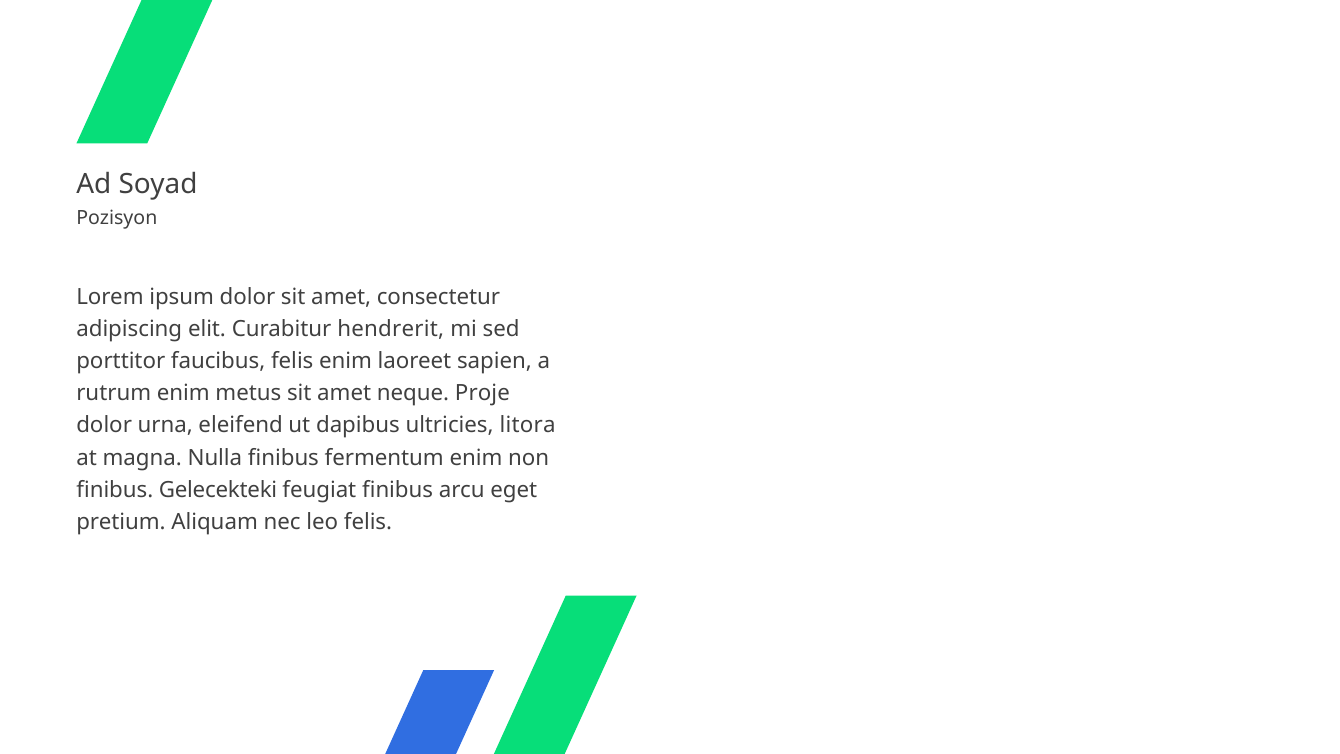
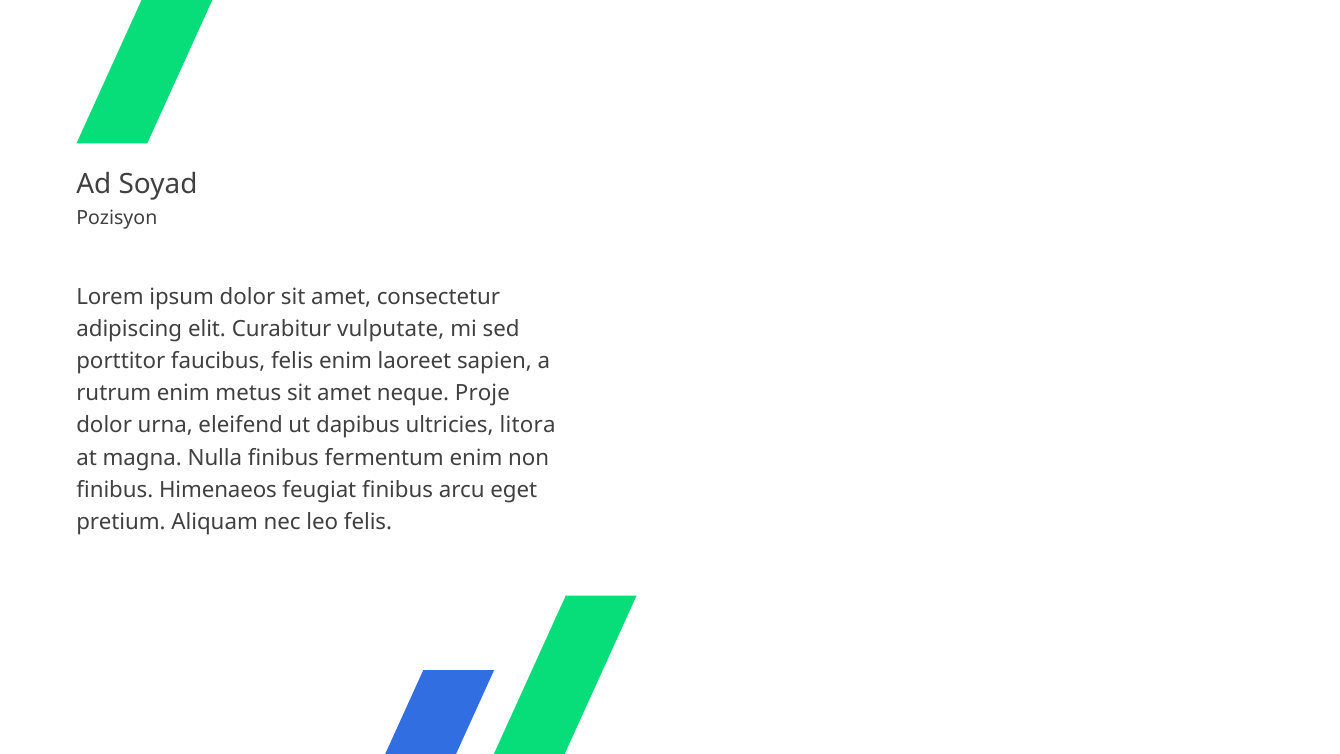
hendrerit: hendrerit -> vulputate (391, 329)
Gelecekteki: Gelecekteki -> Himenaeos (218, 490)
